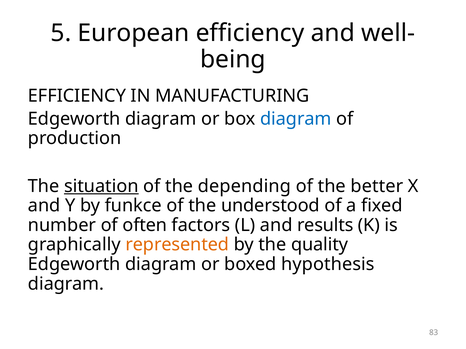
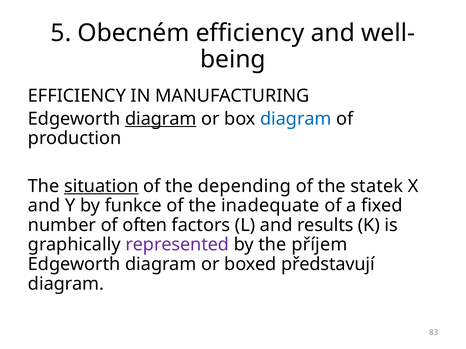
European: European -> Obecném (133, 33)
diagram underline: none -> present (161, 119)
better: better -> statek (377, 186)
understood: understood -> inadequate (270, 206)
represented colour: orange -> purple (177, 245)
quality: quality -> příjem (319, 245)
hypothesis: hypothesis -> představují (328, 265)
